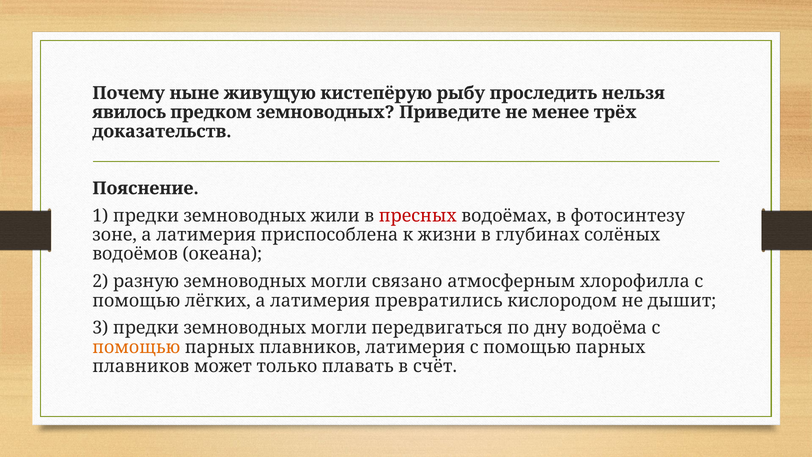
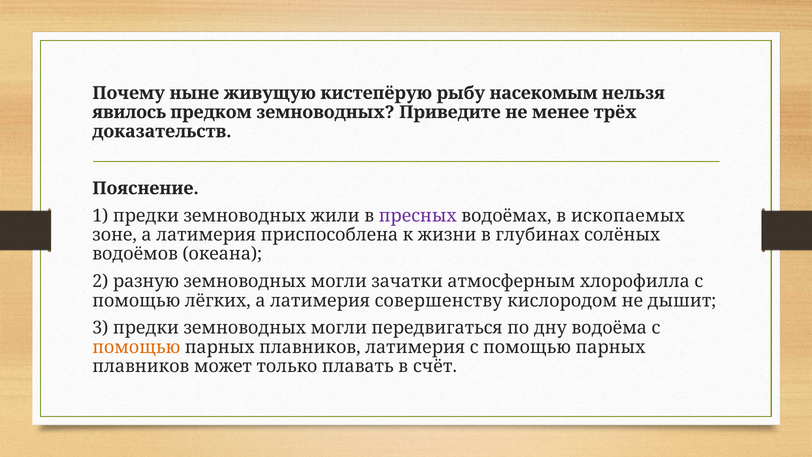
проследить: проследить -> насекомым (544, 93)
пресных colour: red -> purple (418, 216)
фотосинтезу: фотосинтезу -> ископаемых (628, 216)
связано: связано -> зачатки (407, 281)
превратились: превратились -> совершенству (439, 301)
